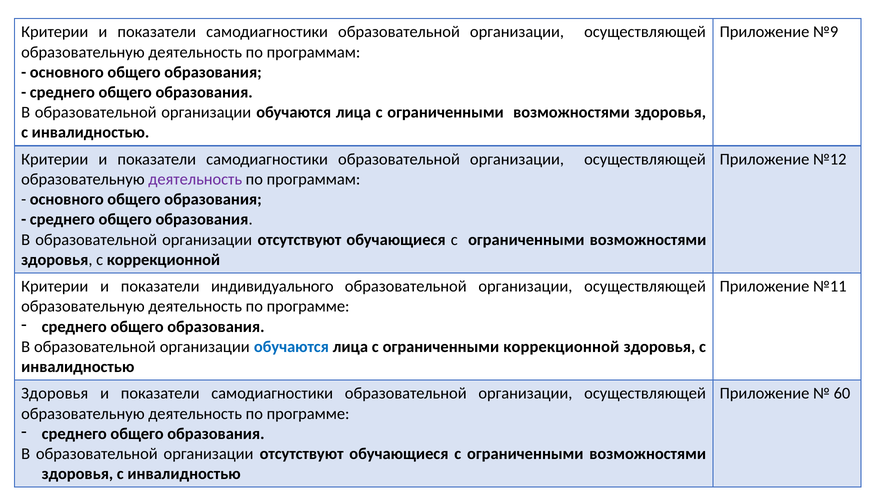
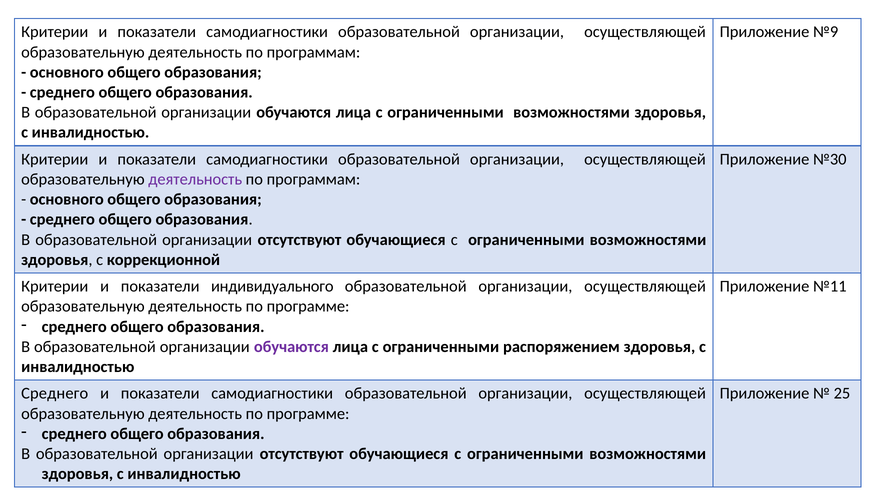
№12: №12 -> №30 (830, 159)
обучаются colour: blue -> purple (291, 346)
ограниченными коррекционной: коррекционной -> распоряжением (561, 346)
Здоровья: Здоровья -> Среднего (55, 393)
60: 60 -> 25 (842, 393)
